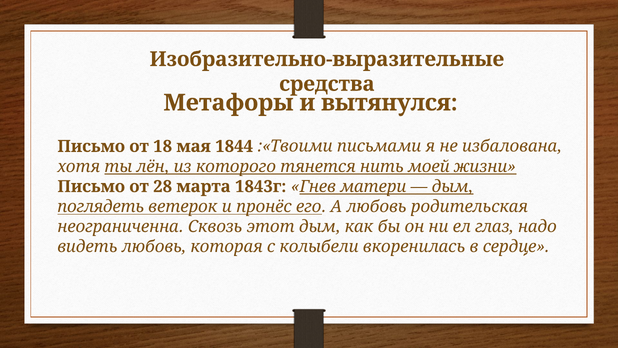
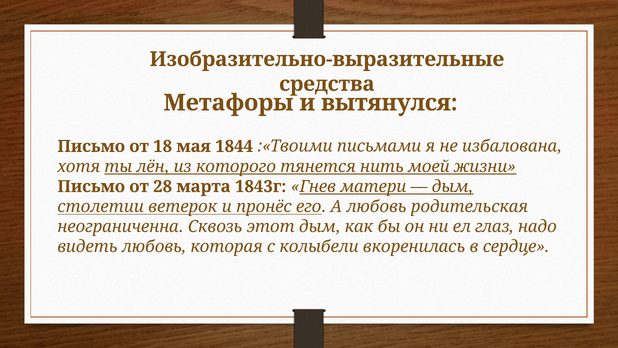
поглядеть: поглядеть -> столетии (101, 206)
